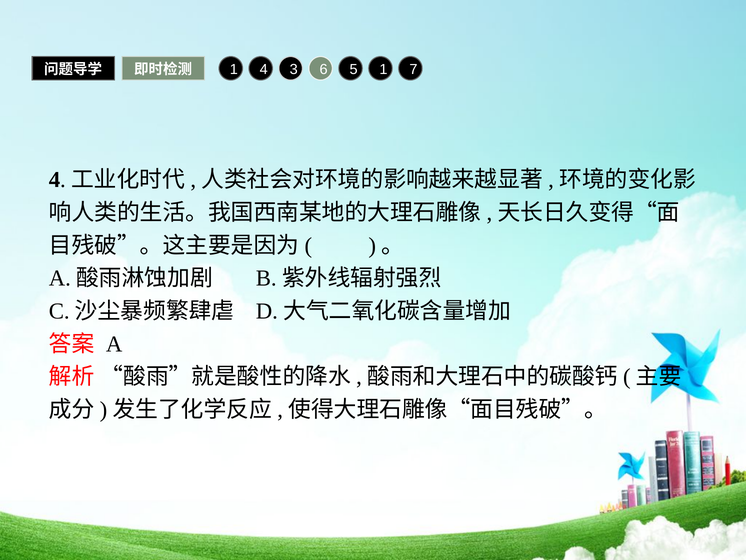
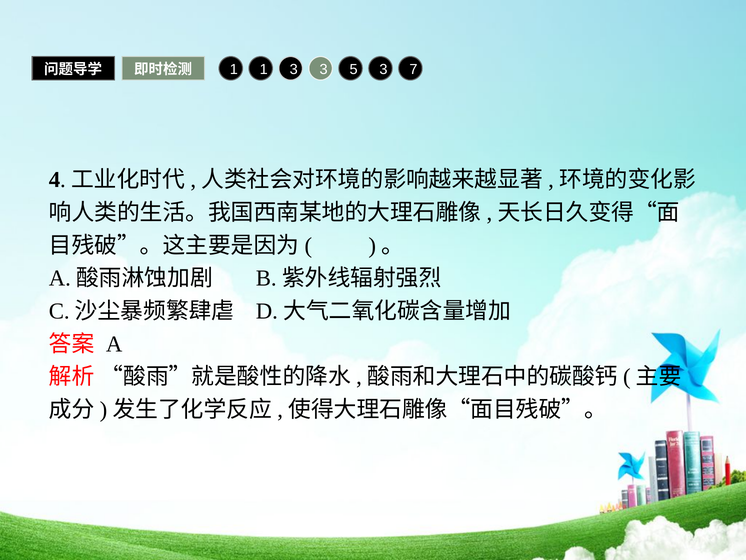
1 4: 4 -> 1 (264, 69)
3 6: 6 -> 3 (324, 69)
5 1: 1 -> 3 (383, 69)
